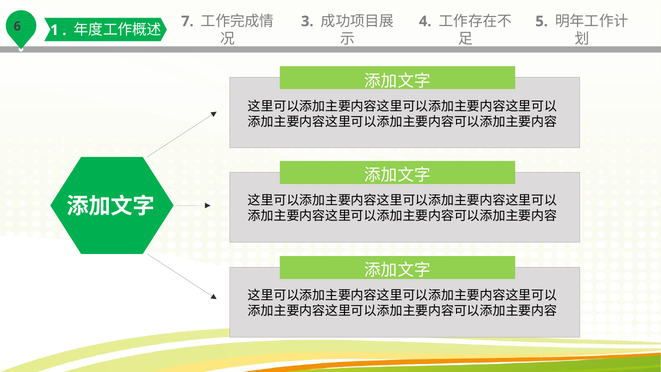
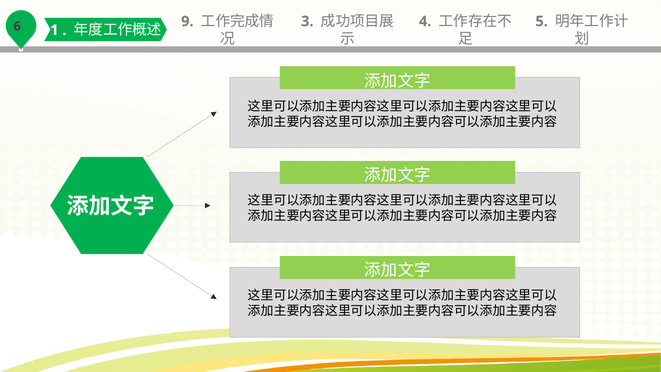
7: 7 -> 9 (187, 21)
